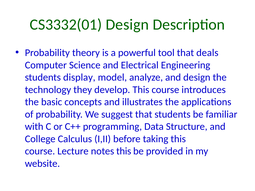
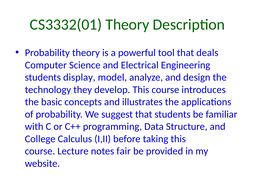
CS3332(01 Design: Design -> Theory (127, 25)
notes this: this -> fair (124, 151)
